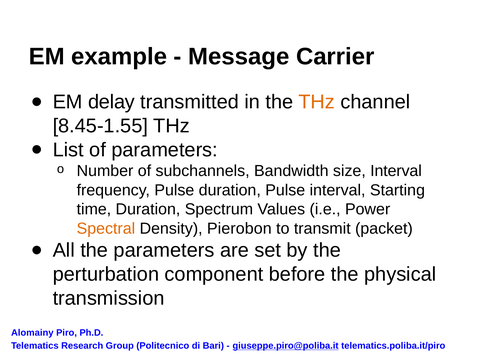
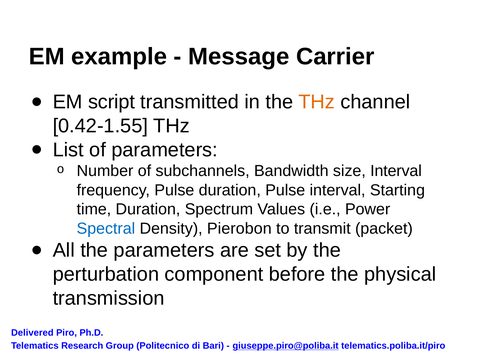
delay: delay -> script (111, 102)
8.45-1.55: 8.45-1.55 -> 0.42-1.55 (100, 126)
Spectral colour: orange -> blue (106, 229)
Alomainy: Alomainy -> Delivered (32, 333)
